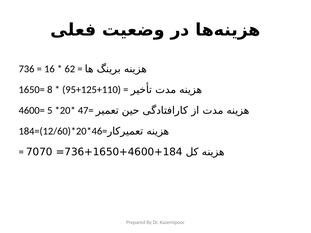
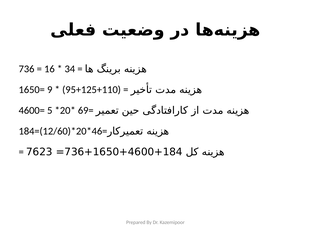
62: 62 -> 34 (70, 69)
8: 8 -> 9 (50, 90)
47=: 47= -> 69= (86, 111)
7070: 7070 -> 7623 (39, 152)
